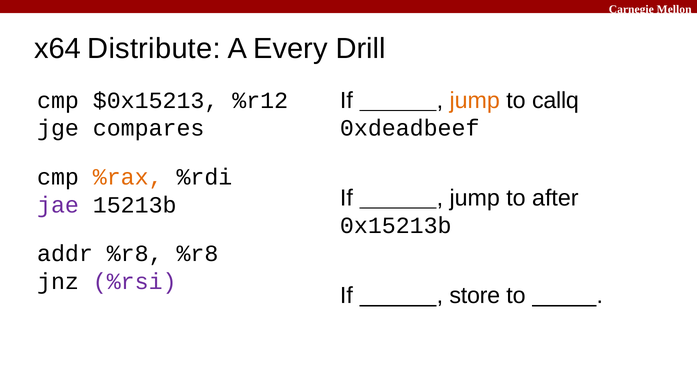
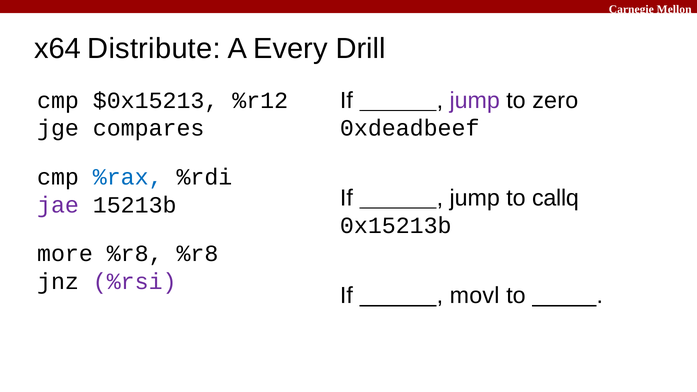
jump colour: orange -> purple (475, 100)
callq: callq -> zero (555, 100)
%rax colour: orange -> blue (128, 177)
after: after -> callq (555, 198)
addr: addr -> more (65, 254)
store: store -> movl (475, 296)
